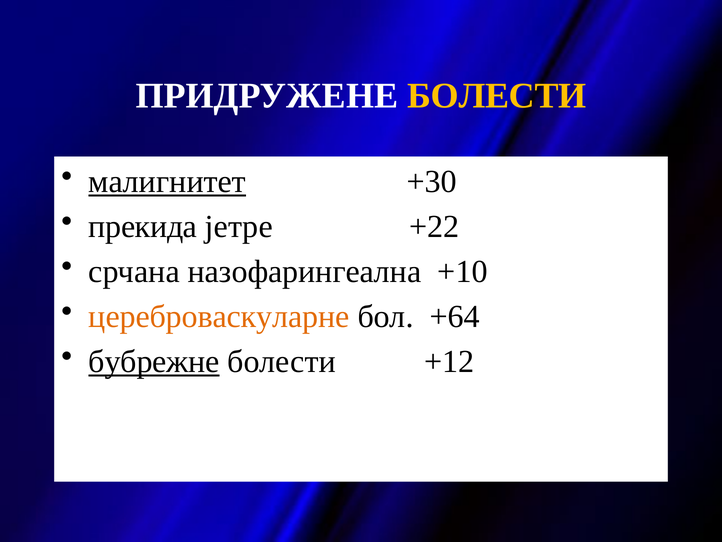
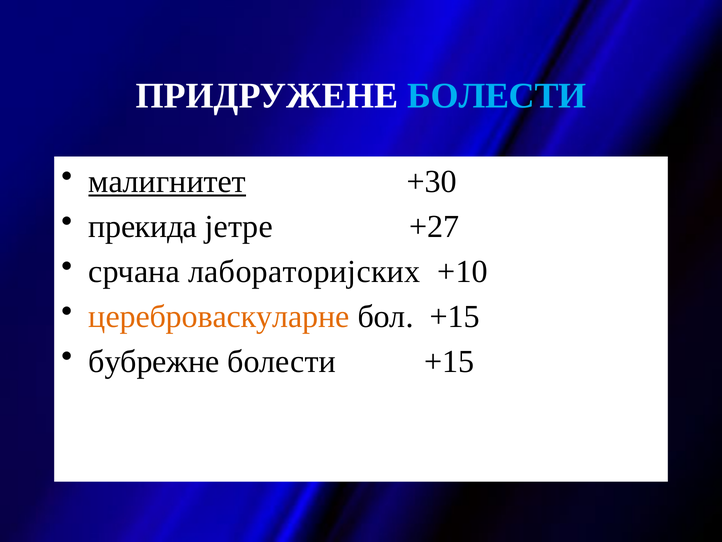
БОЛЕСТИ colour: yellow -> light blue (497, 96)
+22: +22 -> +27 (434, 226)
назофарингеална: назофарингеална -> лабораторијских (304, 271)
бол +64: +64 -> +15 (455, 316)
бубрежне underline: present -> none (154, 361)
болести +12: +12 -> +15 (449, 361)
